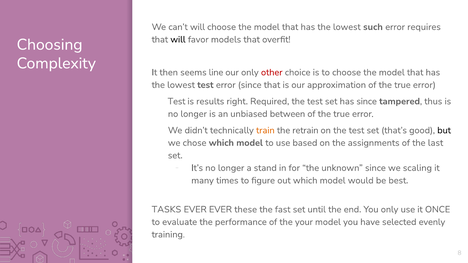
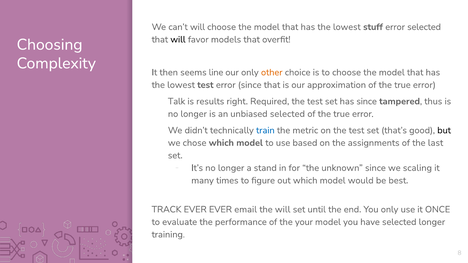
such: such -> stuff (373, 27)
error requires: requires -> selected (424, 27)
other colour: red -> orange (272, 72)
Test: Test -> Talk (177, 101)
unbiased between: between -> selected (287, 114)
train colour: orange -> blue (265, 130)
retrain: retrain -> metric (305, 130)
TASKS: TASKS -> TRACK (167, 210)
these: these -> email (246, 210)
the fast: fast -> will (283, 210)
selected evenly: evenly -> longer (432, 222)
